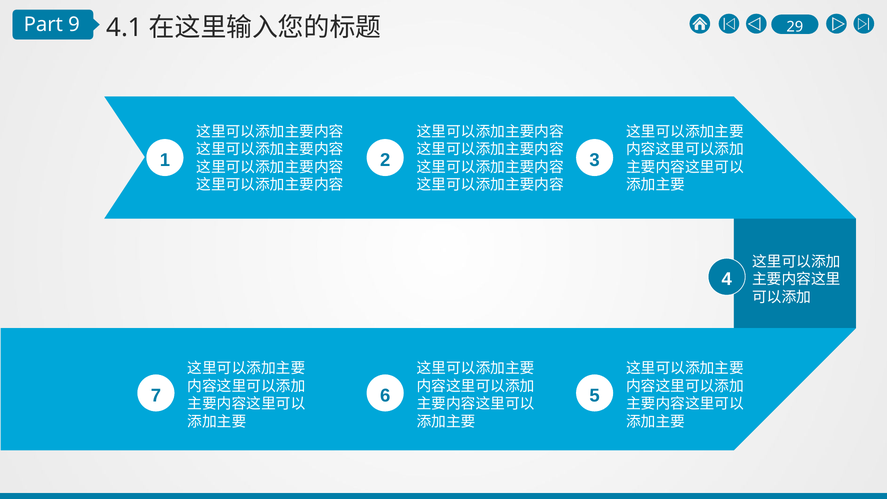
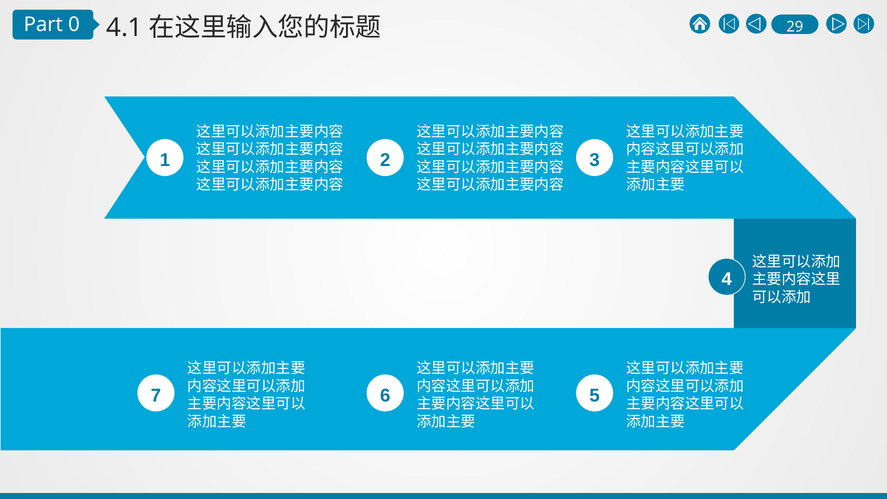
9: 9 -> 0 (74, 25)
